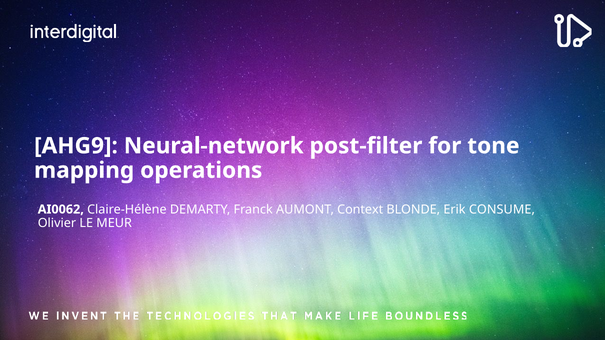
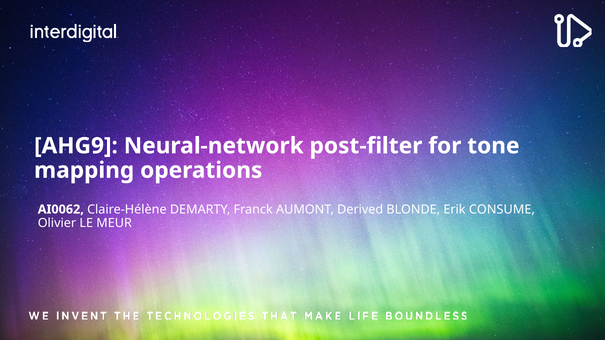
Context: Context -> Derived (360, 210)
